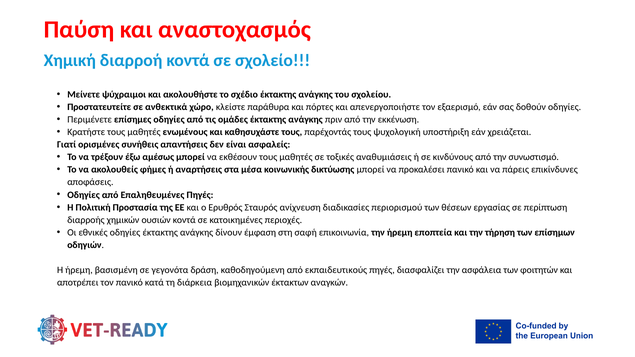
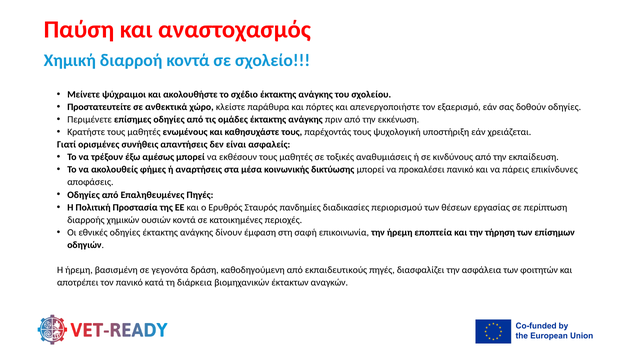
συνωστισμό: συνωστισμό -> εκπαίδευση (534, 157)
ανίχνευση: ανίχνευση -> πανδημίες (300, 207)
